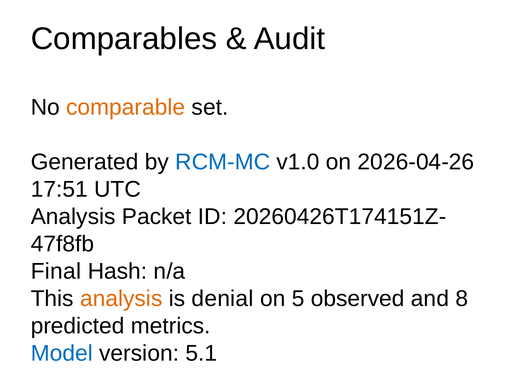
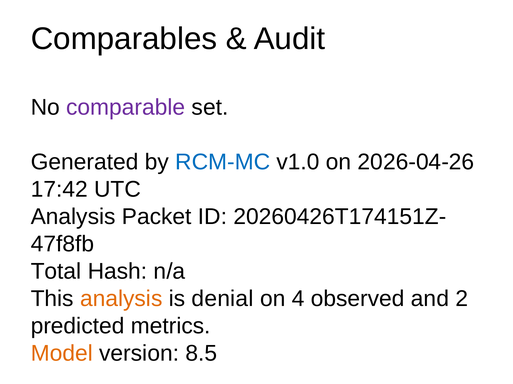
comparable colour: orange -> purple (126, 108)
17:51: 17:51 -> 17:42 (59, 190)
Final: Final -> Total (56, 272)
5: 5 -> 4 (298, 299)
8: 8 -> 2 (462, 299)
Model colour: blue -> orange (62, 354)
5.1: 5.1 -> 8.5 (201, 354)
